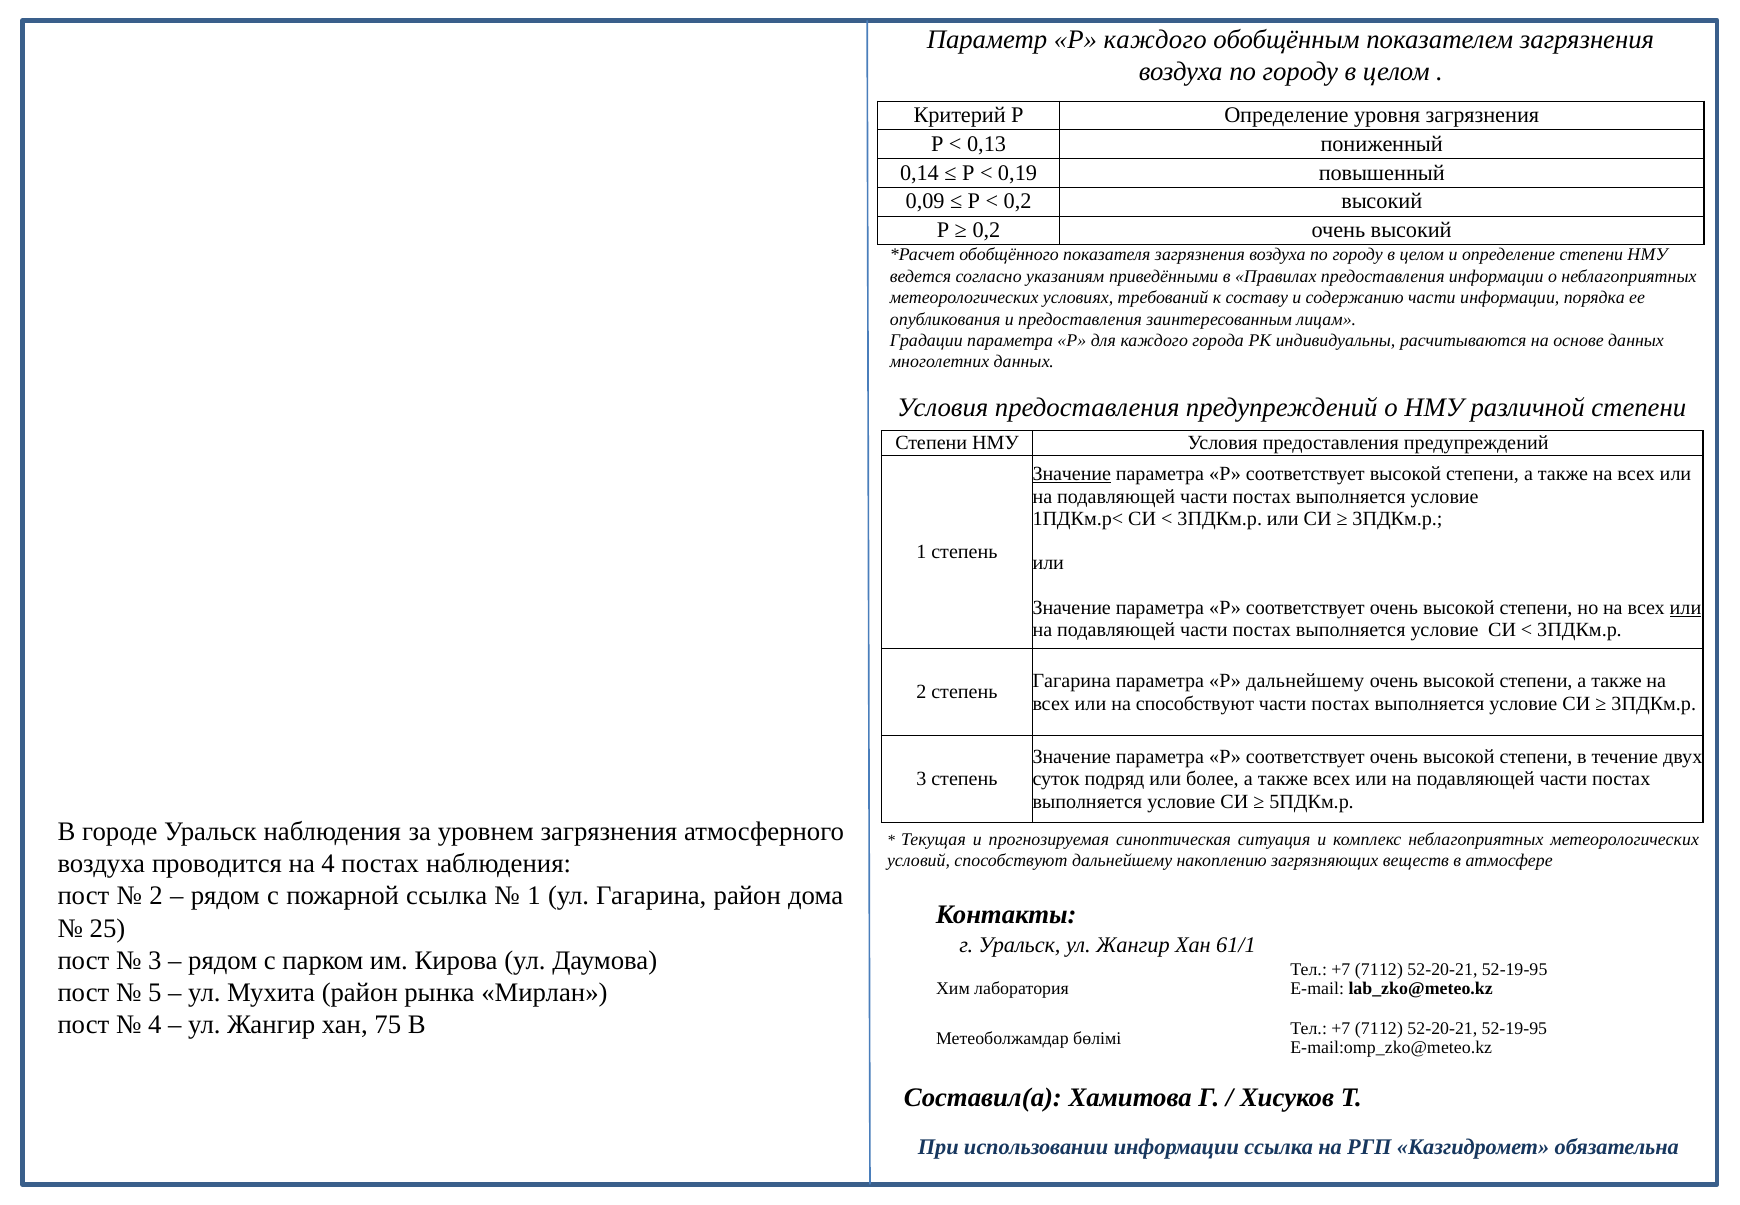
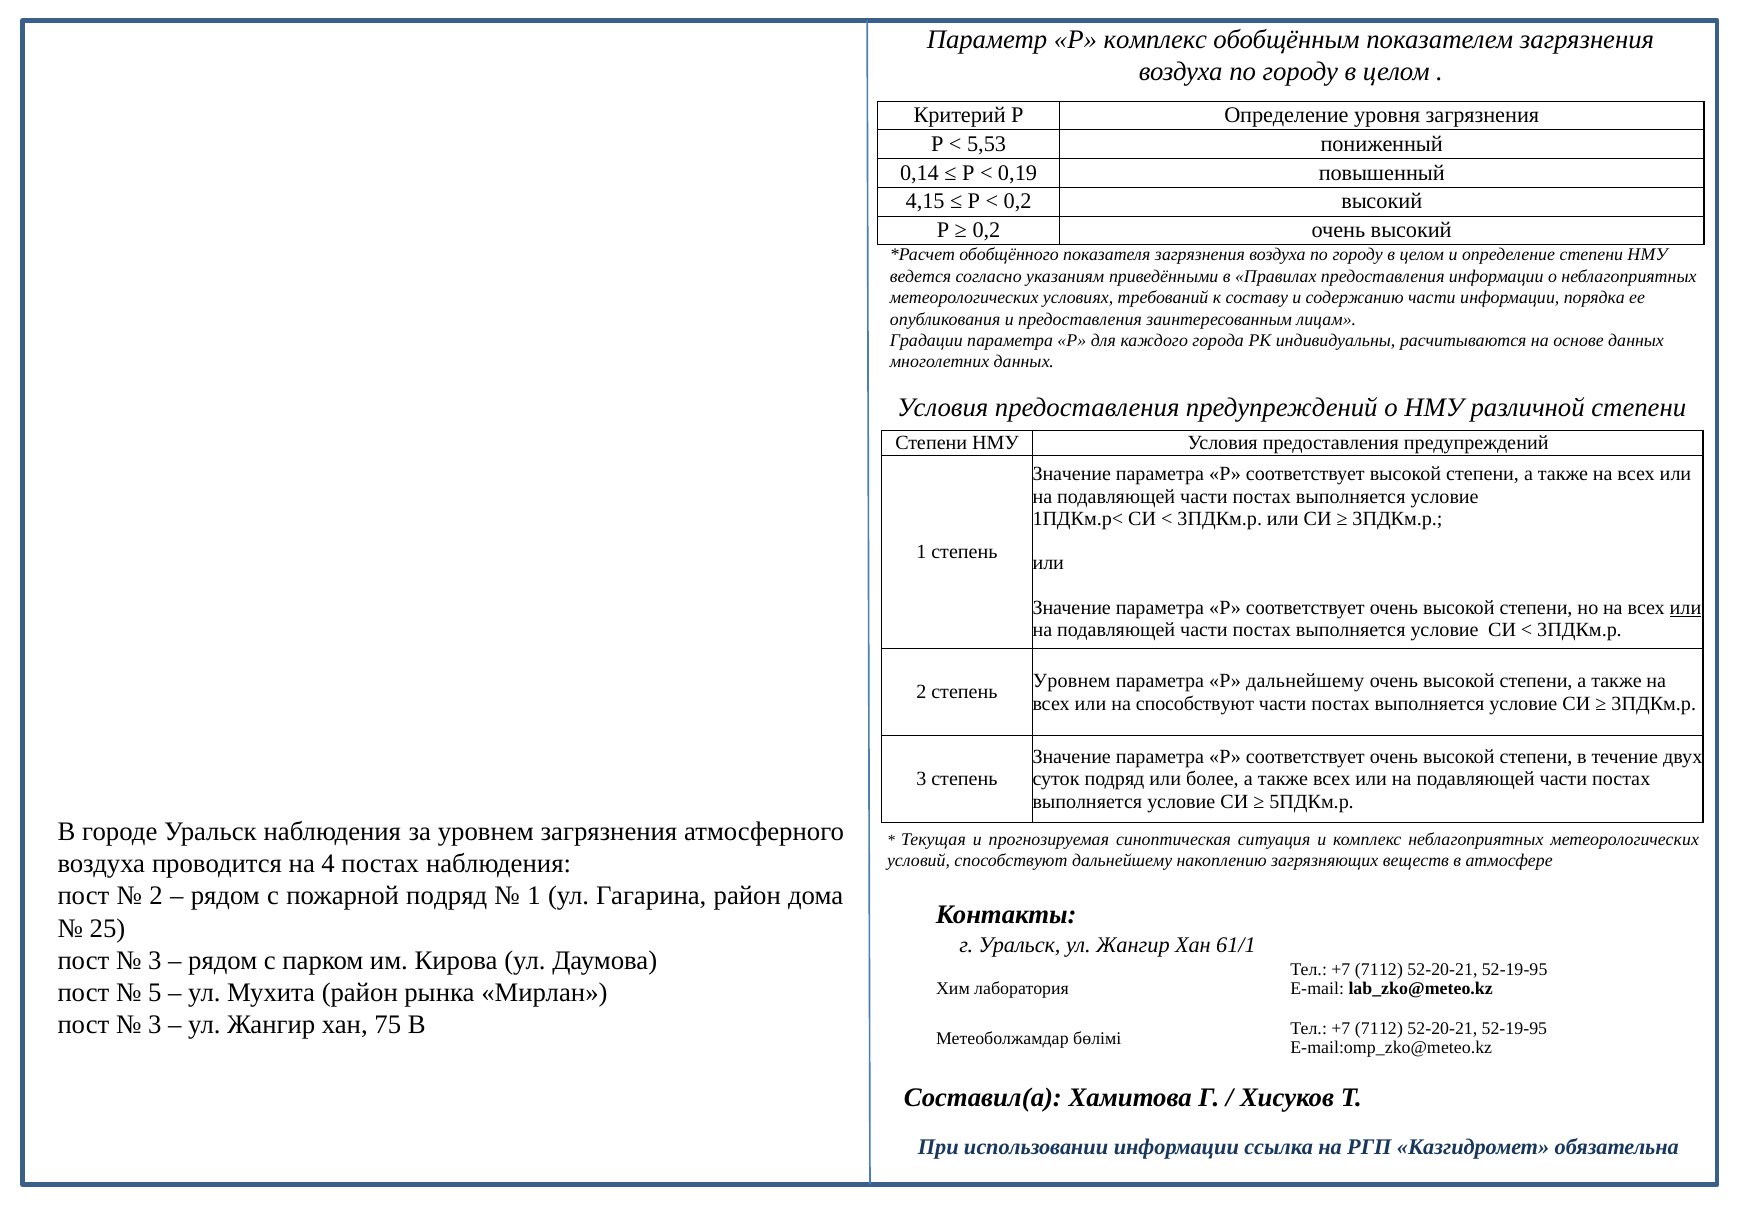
Р каждого: каждого -> комплекс (1155, 40)
0,13: 0,13 -> 5,53 (987, 144)
0,09: 0,09 -> 4,15 (925, 201)
Значение underline: present -> none (1072, 474)
Гагарина: Гагарина -> Уровнем (1072, 681)
пожарной ссылка: ссылка -> подряд (447, 896)
4: 4 -> 3 (155, 1024)
